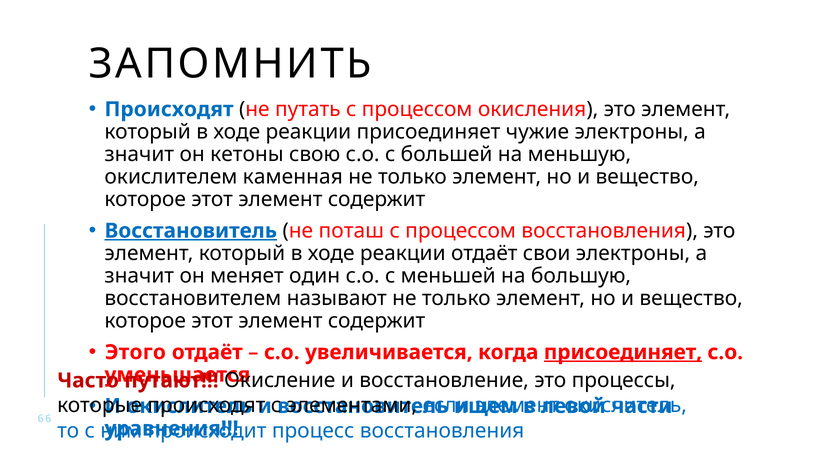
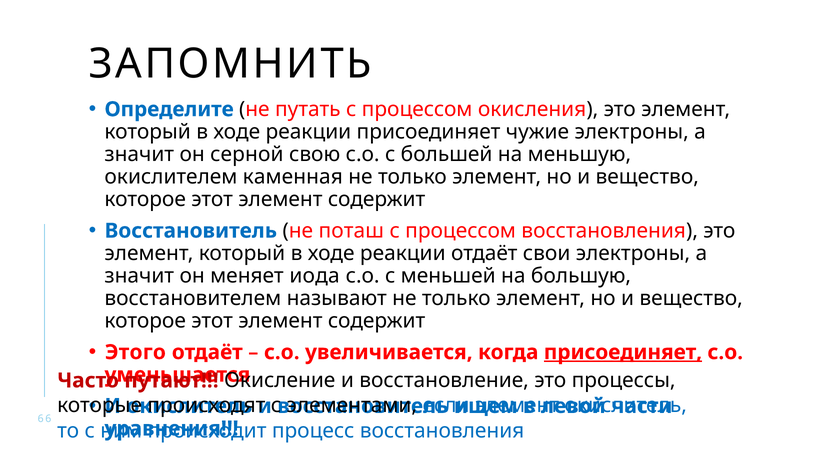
Происходят: Происходят -> Определите (169, 109)
кетоны: кетоны -> серной (247, 155)
Восстановитель underline: present -> none (191, 231)
один: один -> иода (315, 276)
